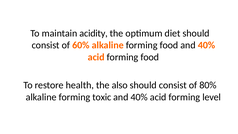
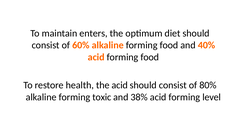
acidity: acidity -> enters (94, 33)
the also: also -> acid (120, 85)
40%: 40% -> 38% (139, 97)
